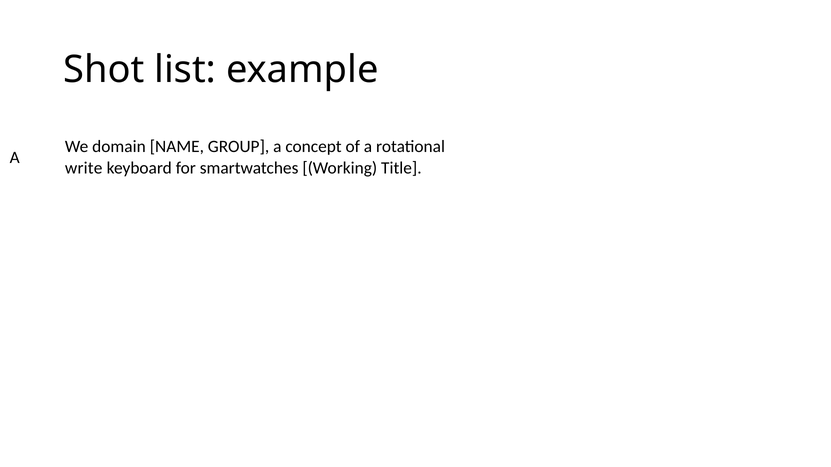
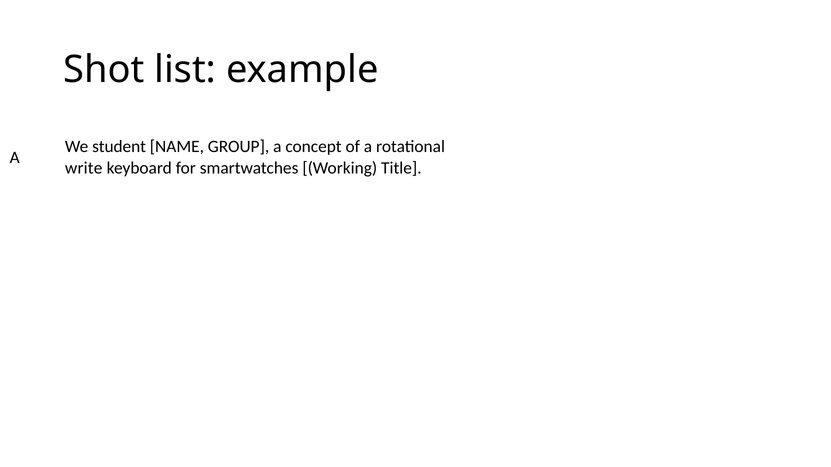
domain: domain -> student (119, 147)
